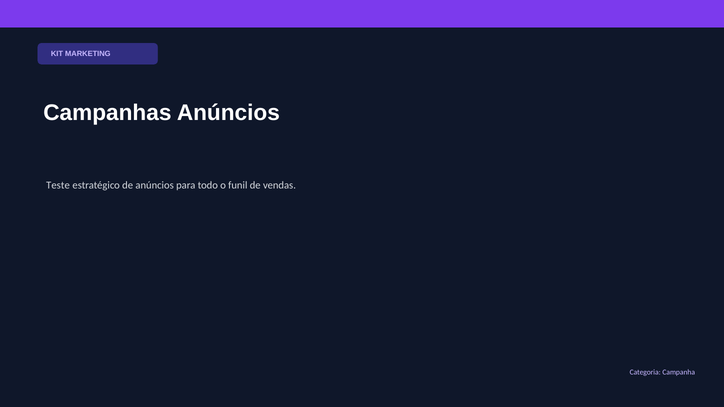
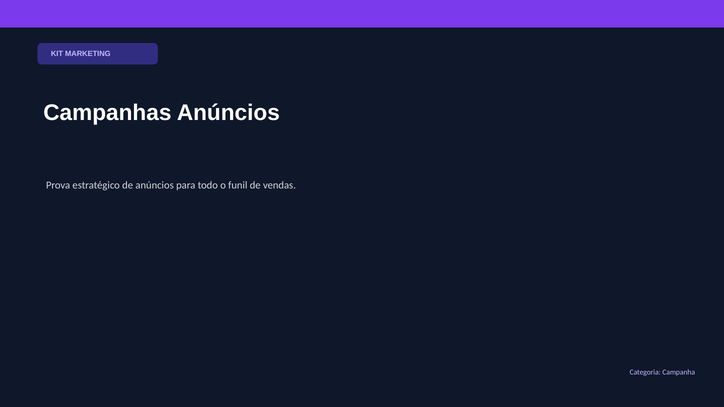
Teste: Teste -> Prova (58, 185)
